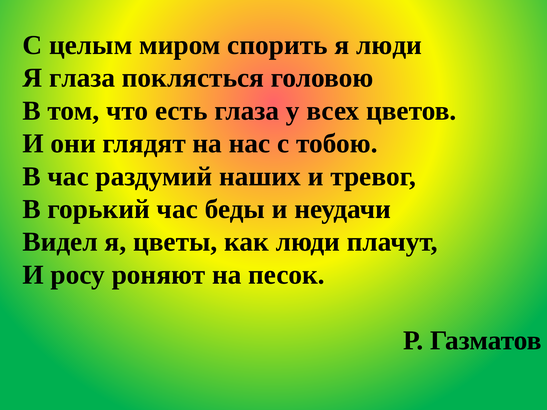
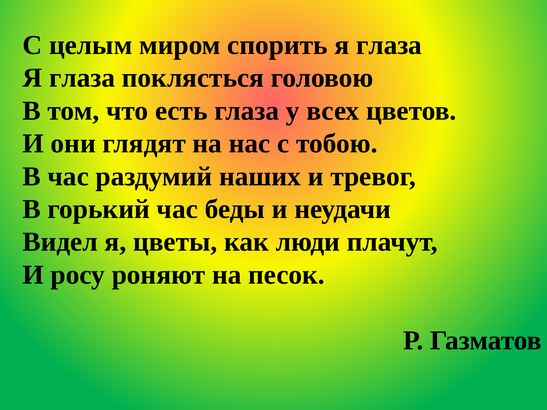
спорить я люди: люди -> глаза (389, 45)
